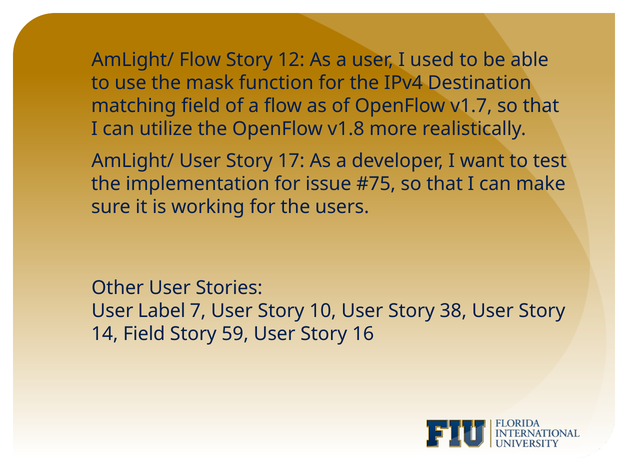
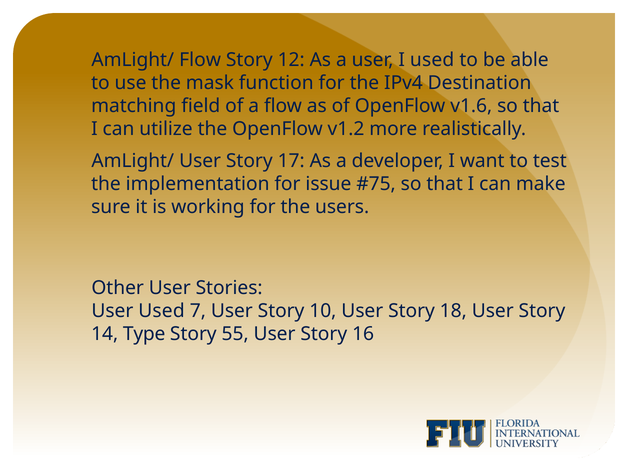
v1.7: v1.7 -> v1.6 (471, 106)
v1.8: v1.8 -> v1.2 (346, 129)
User Label: Label -> Used (161, 311)
38: 38 -> 18 (453, 311)
14 Field: Field -> Type (144, 334)
59: 59 -> 55 (235, 334)
